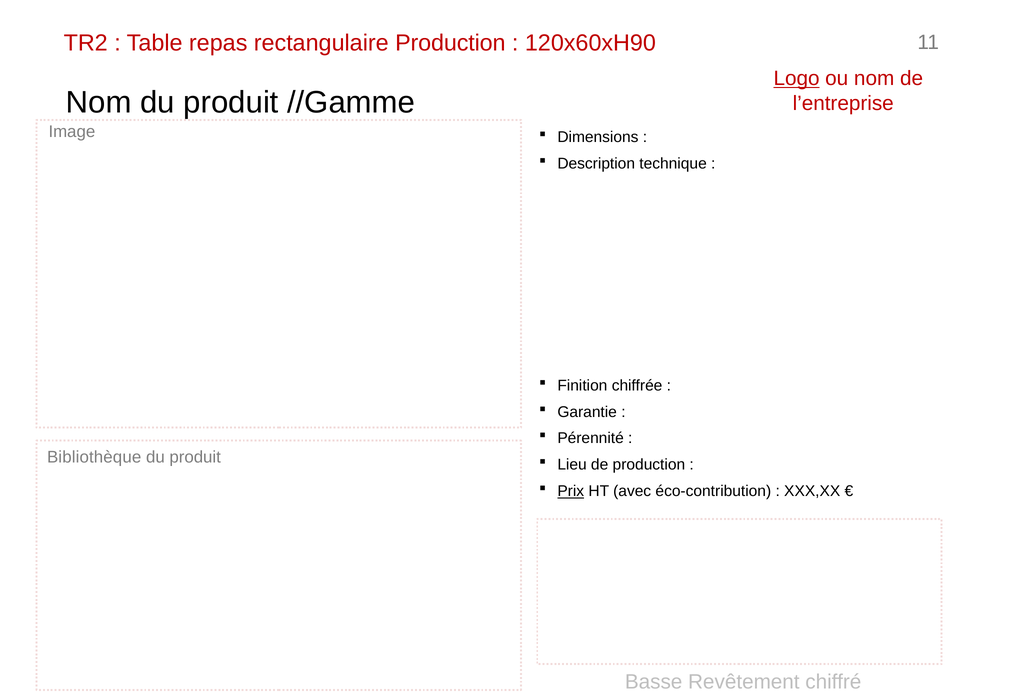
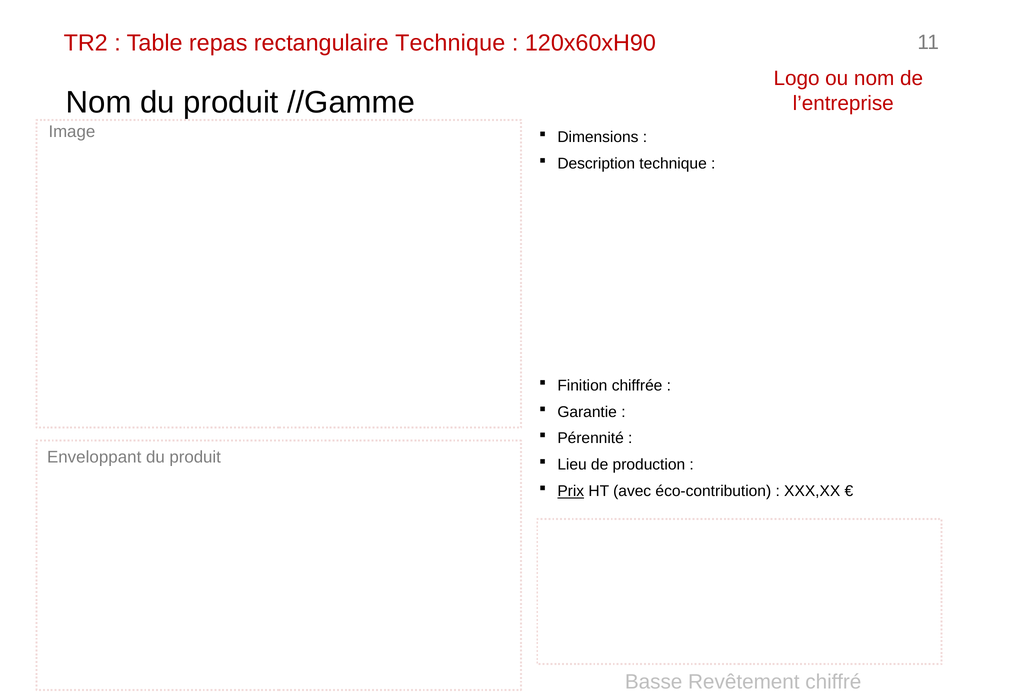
rectangulaire Production: Production -> Technique (450, 43)
Logo underline: present -> none (797, 79)
Bibliothèque: Bibliothèque -> Enveloppant (94, 458)
